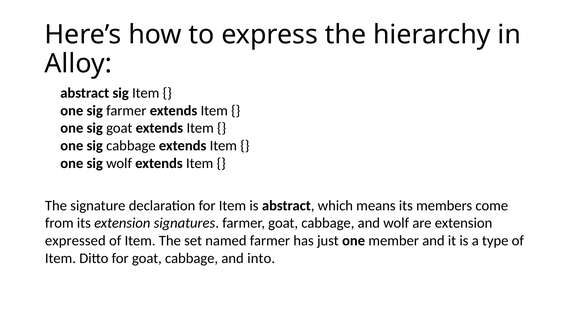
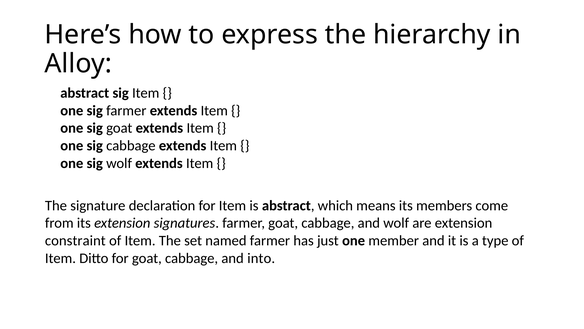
expressed: expressed -> constraint (75, 240)
